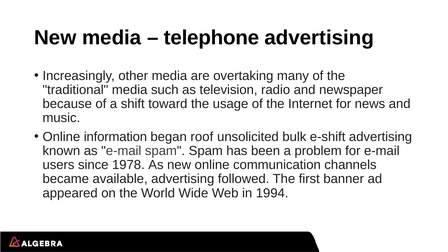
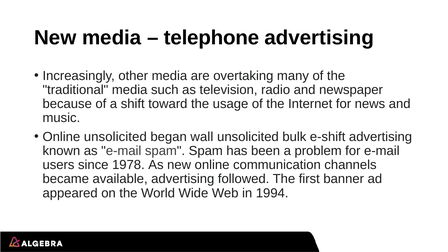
Online information: information -> unsolicited (115, 137)
roof: roof -> wall (202, 137)
